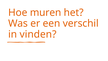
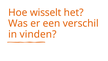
muren: muren -> wisselt (46, 13)
